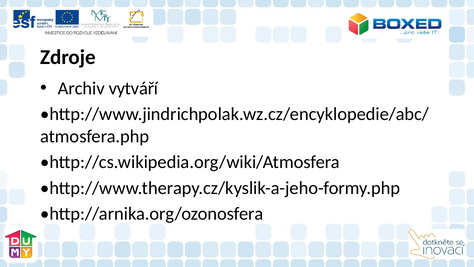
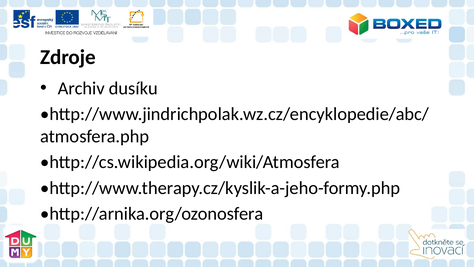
vytváří: vytváří -> dusíku (133, 88)
